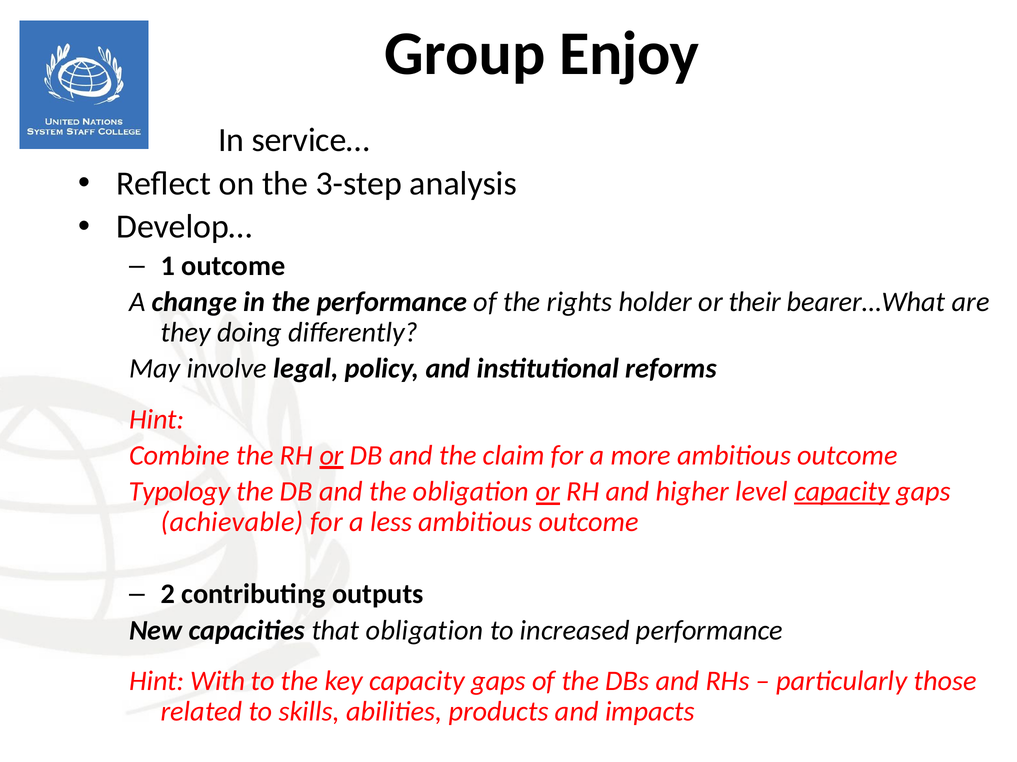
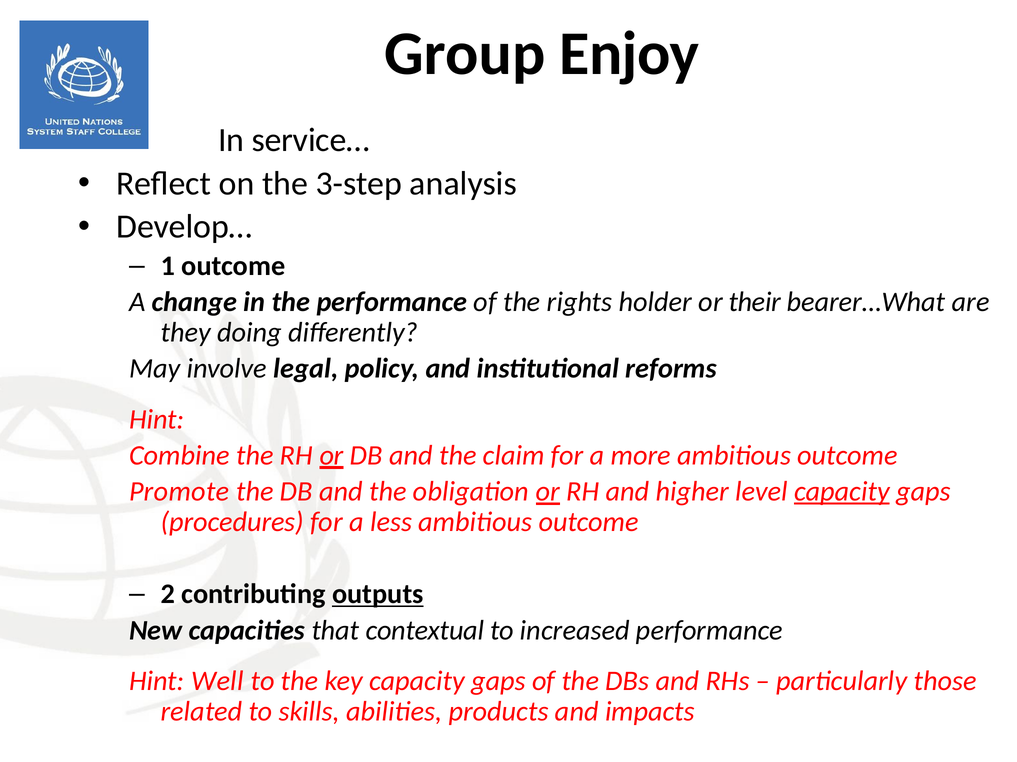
Typology: Typology -> Promote (179, 492)
achievable: achievable -> procedures (232, 522)
outputs underline: none -> present (378, 595)
that obligation: obligation -> contextual (425, 631)
With: With -> Well (217, 681)
